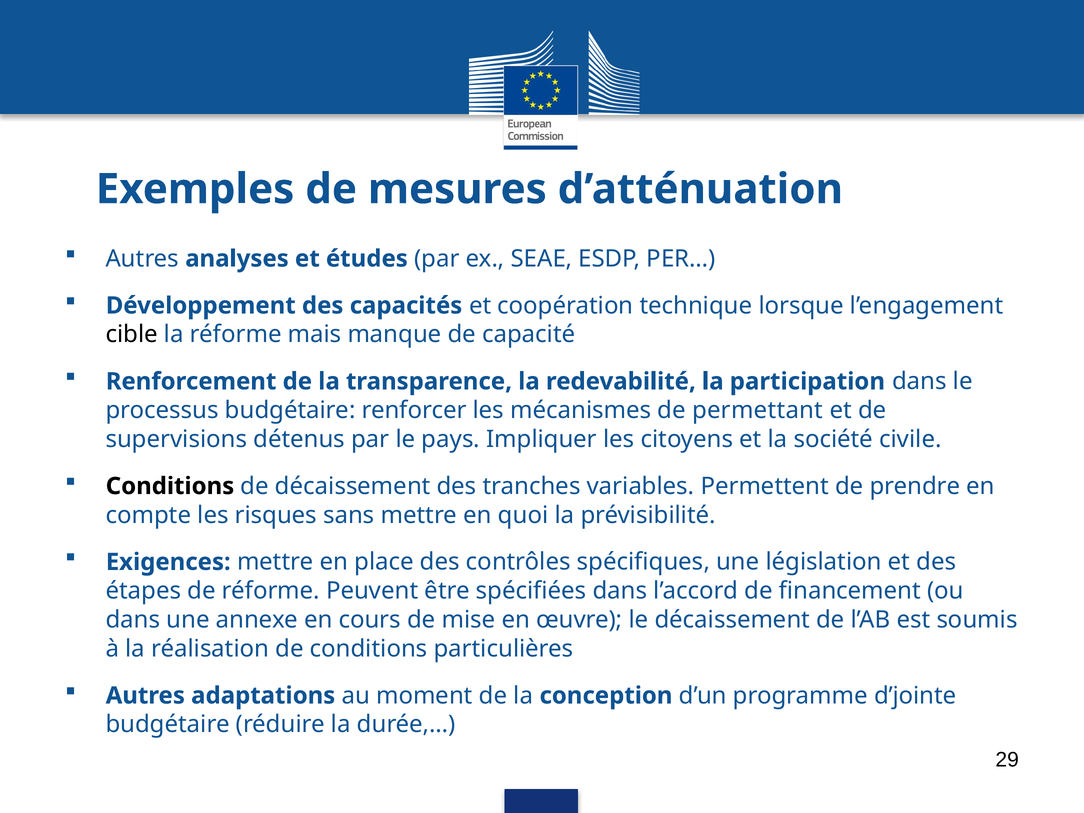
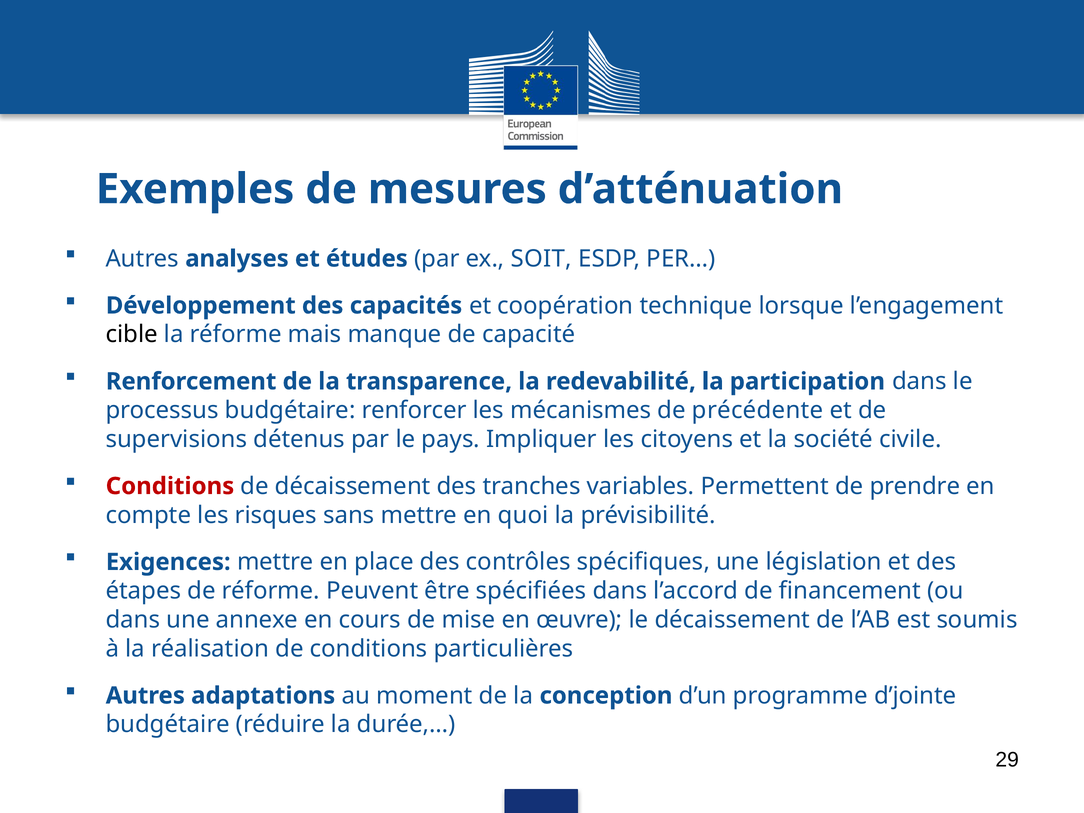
SEAE: SEAE -> SOIT (541, 259)
permettant: permettant -> précédente (758, 410)
Conditions colour: black -> red (170, 486)
